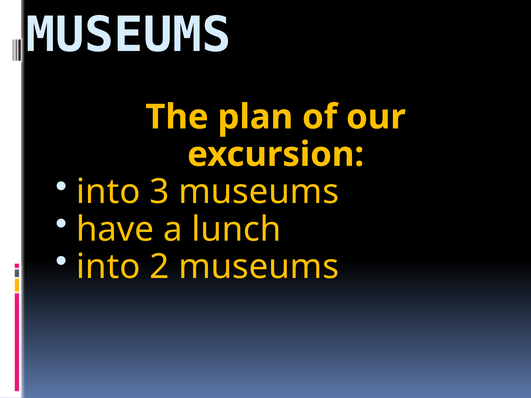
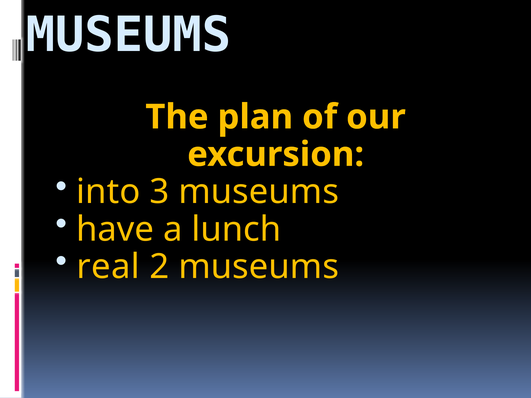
into: into -> real (108, 267)
